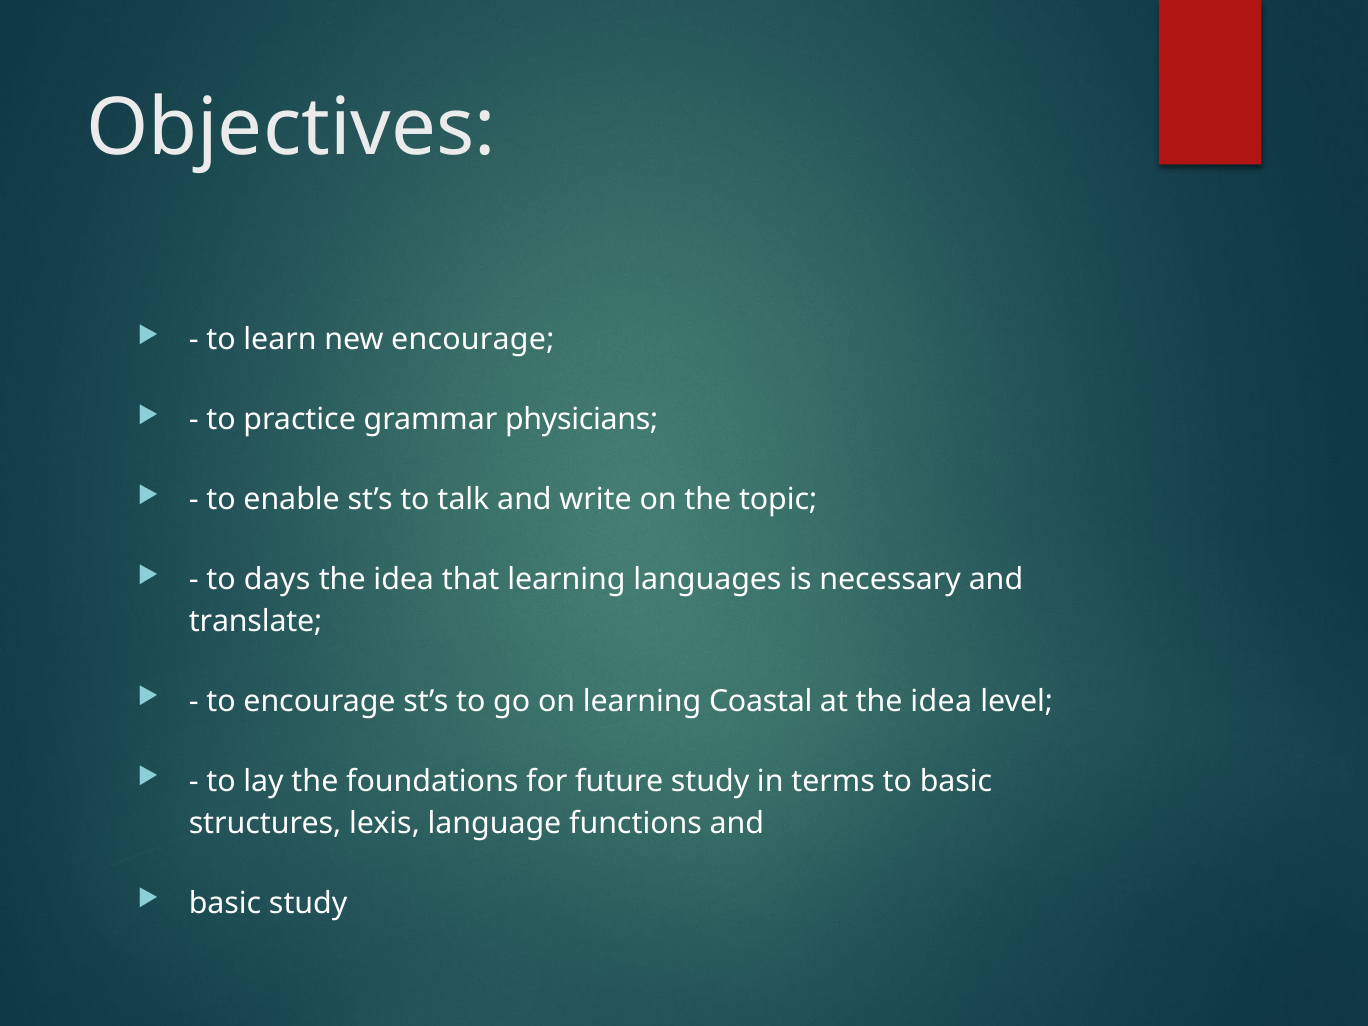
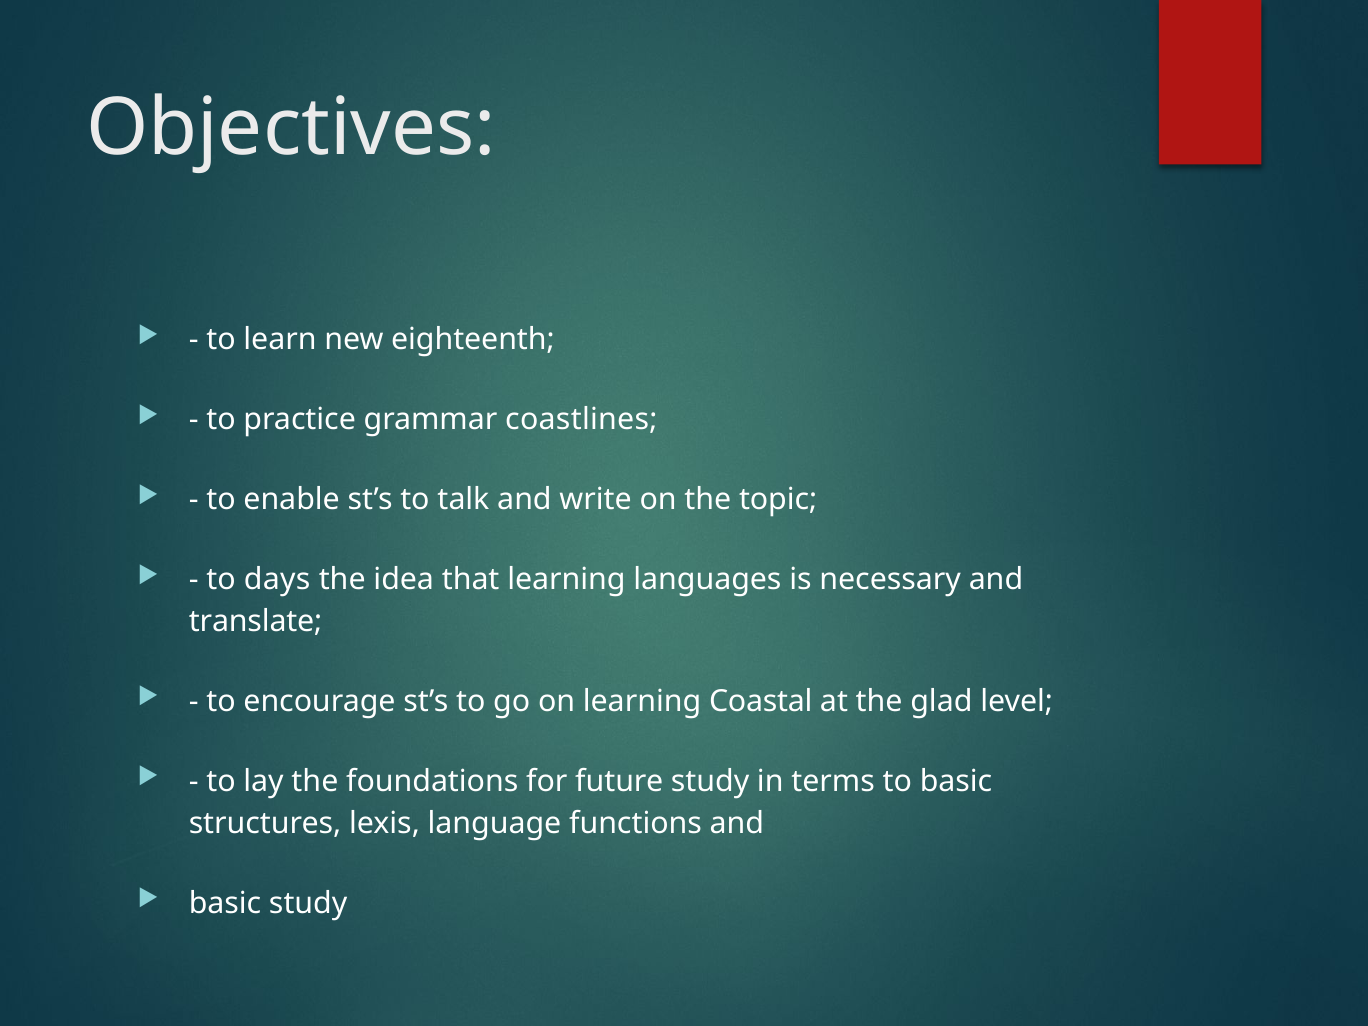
new encourage: encourage -> eighteenth (473, 340)
physicians: physicians -> coastlines (581, 420)
at the idea: idea -> glad (941, 701)
